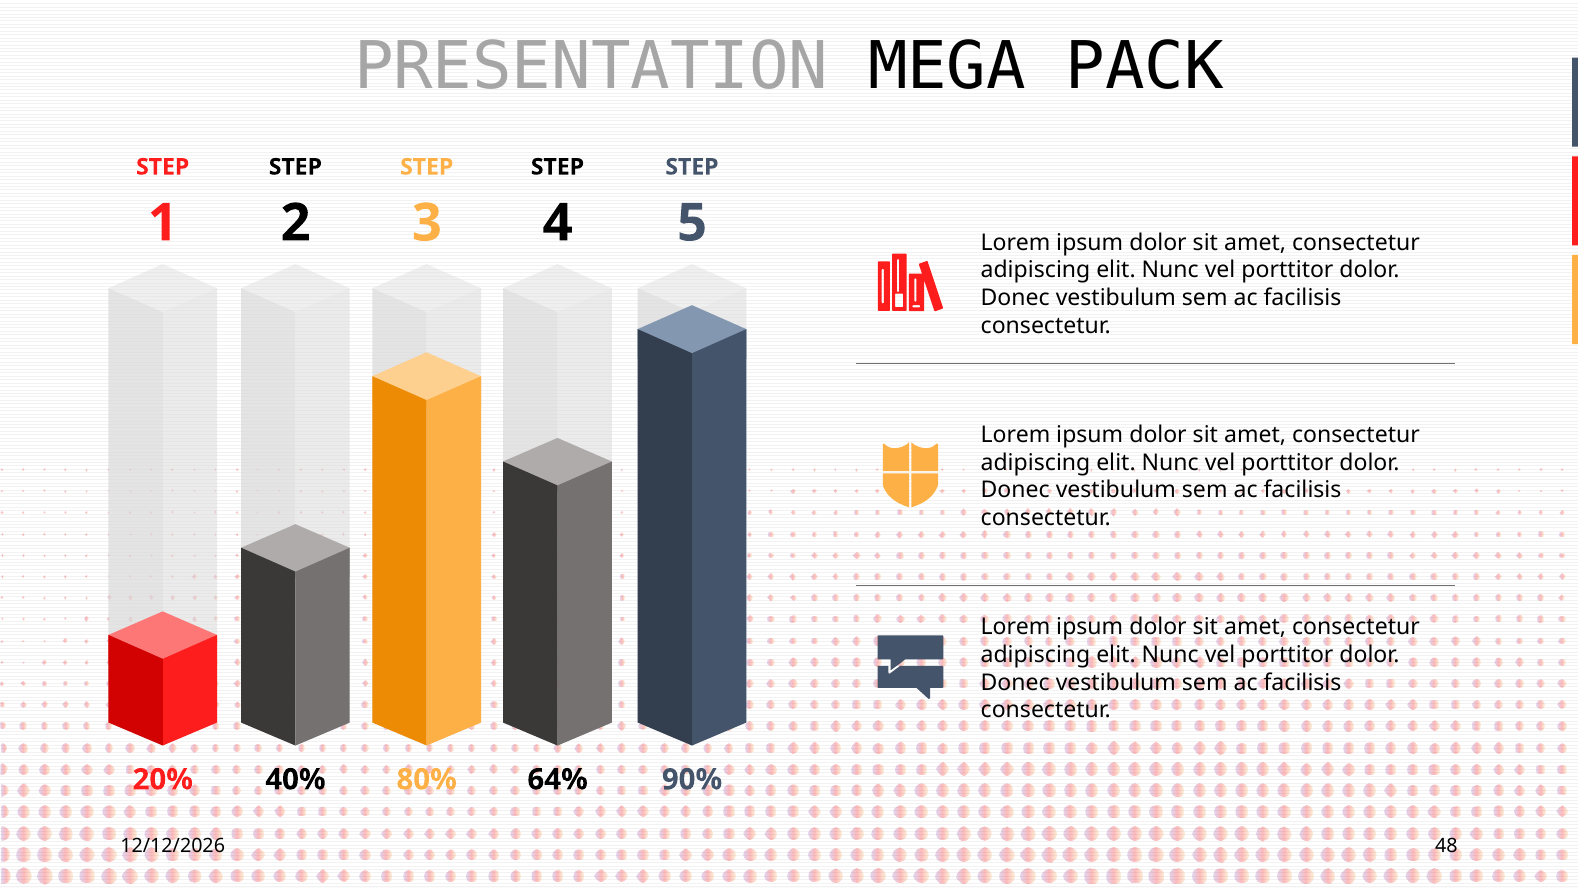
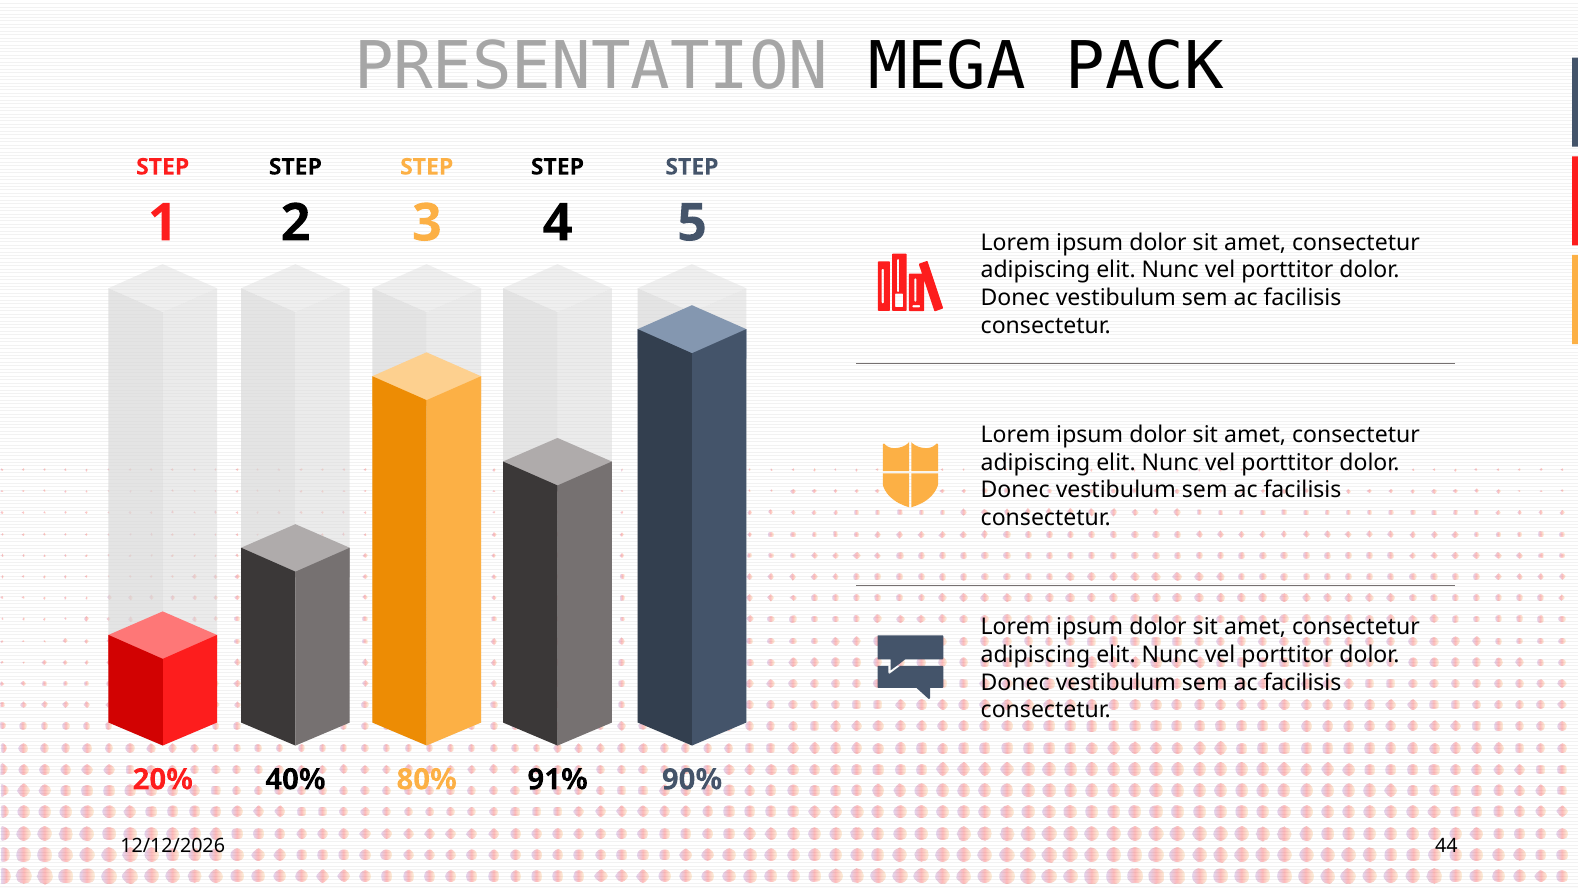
64%: 64% -> 91% (558, 779)
48: 48 -> 44 (1446, 846)
